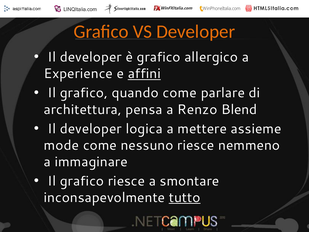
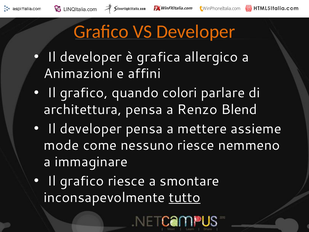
è grafico: grafico -> grafica (159, 57)
Experience: Experience -> Animazioni (78, 74)
affini underline: present -> none (144, 74)
quando come: come -> colori (180, 93)
developer logica: logica -> pensa (144, 129)
